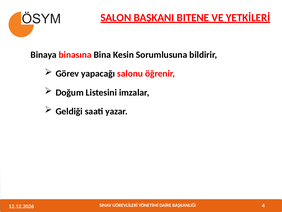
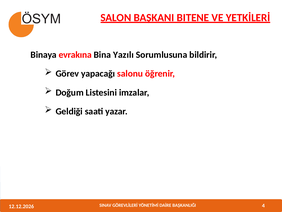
binasına: binasına -> evrakına (75, 55)
Kesin: Kesin -> Yazılı (123, 55)
